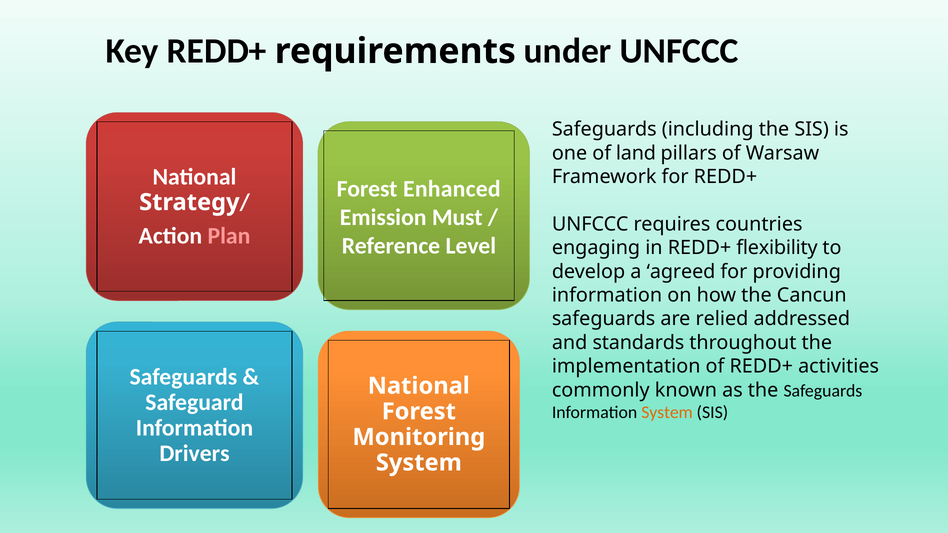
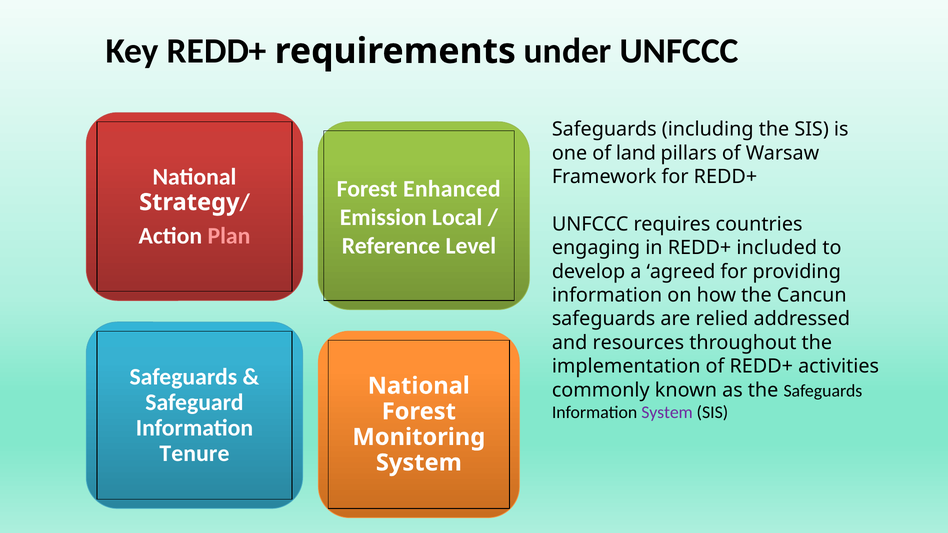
Must: Must -> Local (457, 217)
flexibility: flexibility -> included (777, 248)
standards: standards -> resources (638, 343)
System colour: orange -> purple (667, 413)
Drivers: Drivers -> Tenure (194, 454)
